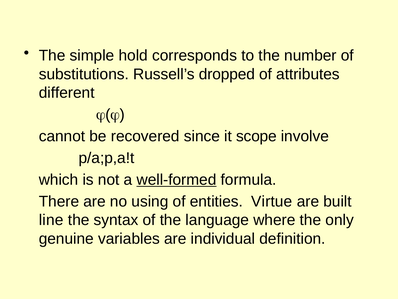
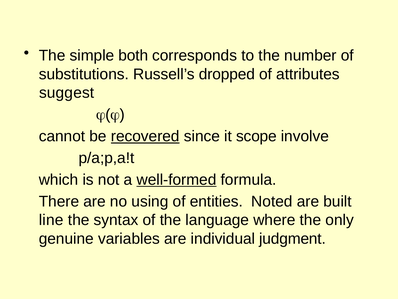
hold: hold -> both (133, 55)
different: different -> suggest (67, 93)
recovered underline: none -> present (145, 136)
Virtue: Virtue -> Noted (272, 201)
definition: definition -> judgment (293, 238)
